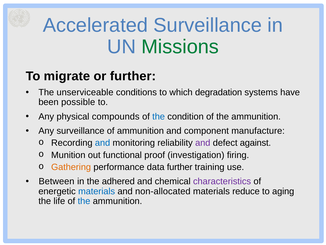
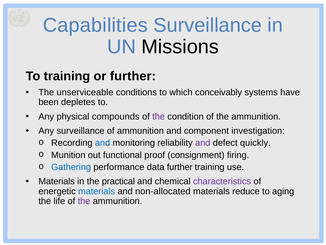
Accelerated: Accelerated -> Capabilities (95, 25)
Missions colour: green -> black (180, 47)
To migrate: migrate -> training (67, 76)
degradation: degradation -> conceivably (219, 92)
possible: possible -> depletes (78, 102)
the colour: blue -> purple (159, 116)
manufacture: manufacture -> investigation (258, 131)
against: against -> quickly (255, 143)
investigation: investigation -> consignment (196, 155)
Gathering colour: orange -> blue (71, 167)
Between: Between -> Materials (57, 181)
adhered: adhered -> practical (118, 181)
the colour: blue -> purple (84, 201)
